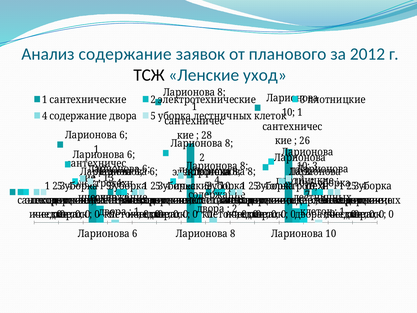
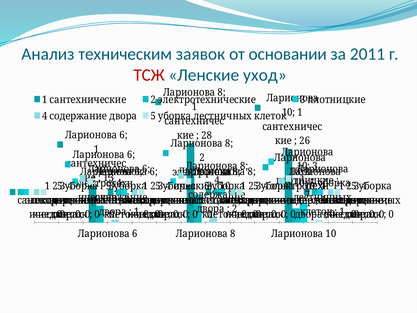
Анализ содержание: содержание -> техническим (125, 54)
планового: планового -> основании (288, 54)
2012: 2012 -> 2011 (367, 54)
ТСЖ colour: black -> red (149, 75)
